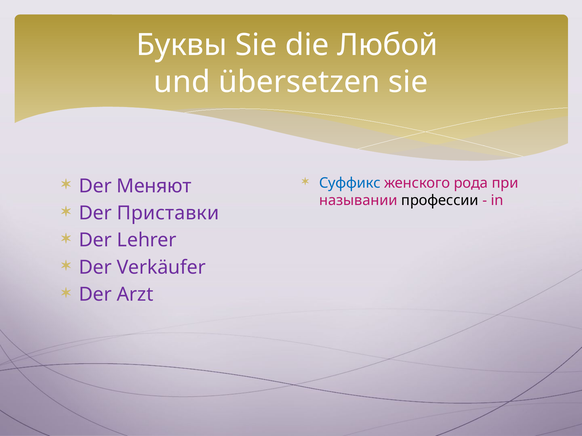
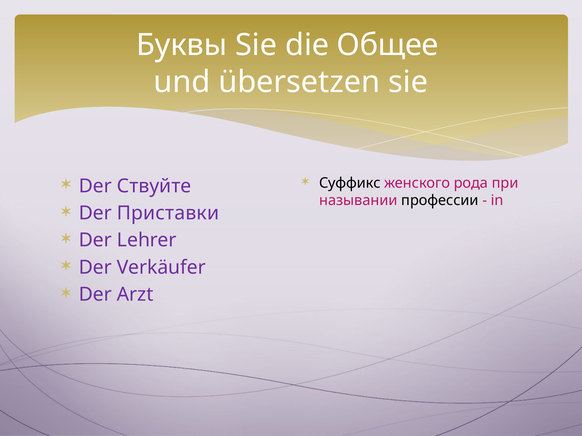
Любой: Любой -> Общее (388, 45)
Суффикс colour: blue -> black (350, 183)
Меняют: Меняют -> Ствуйте (154, 186)
